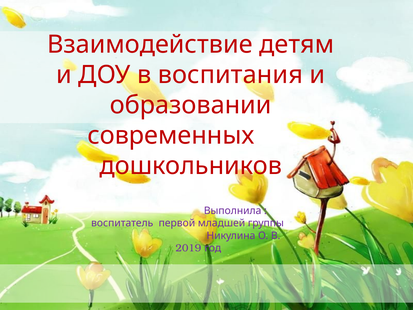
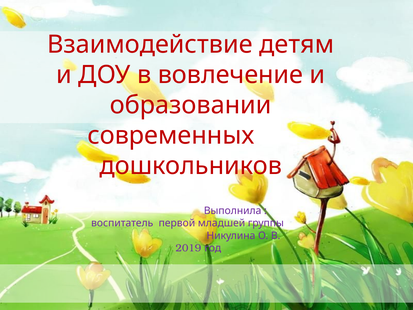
воспитания: воспитания -> вовлечение (230, 75)
